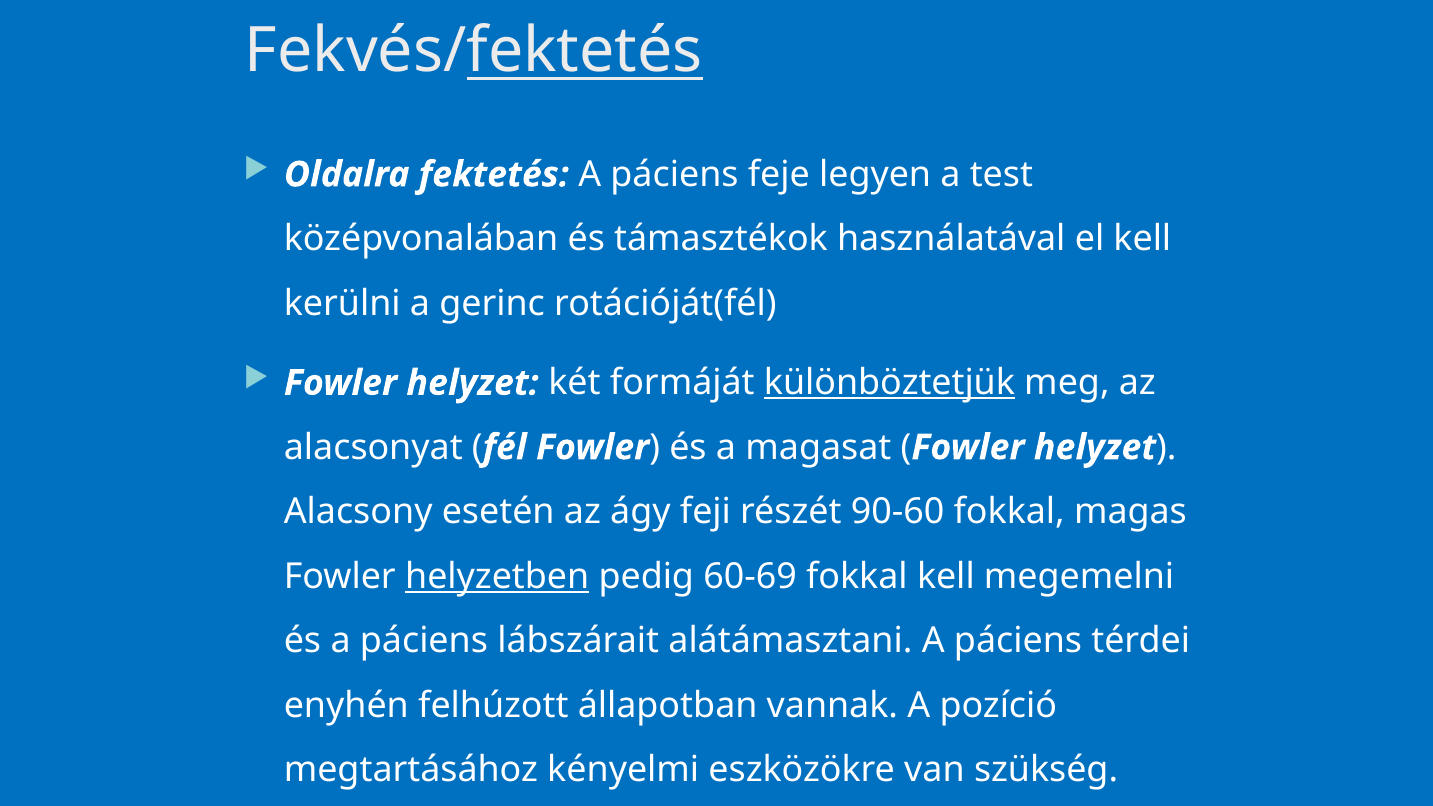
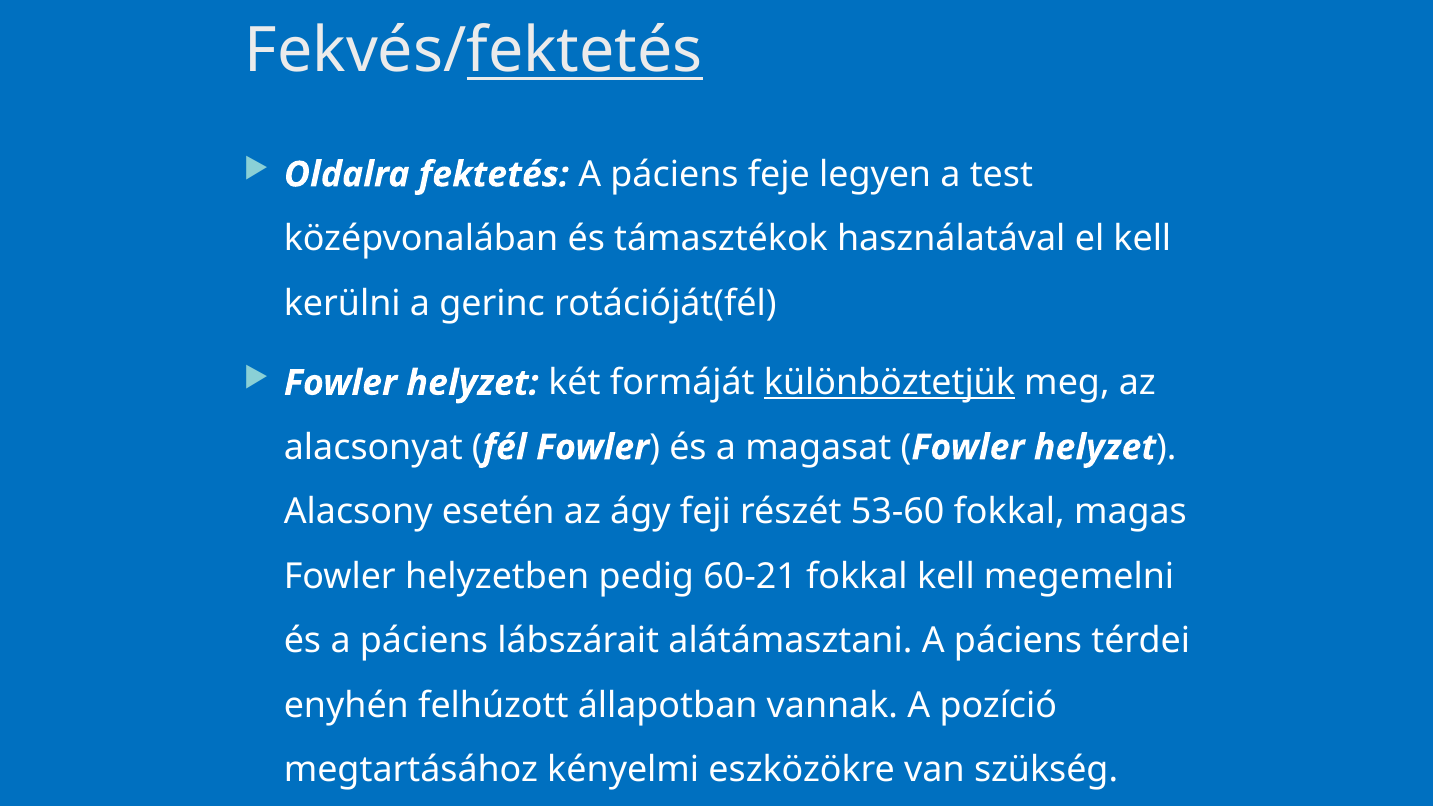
90-60: 90-60 -> 53-60 (898, 512)
helyzetben underline: present -> none (497, 576)
60-69: 60-69 -> 60-21 (750, 576)
